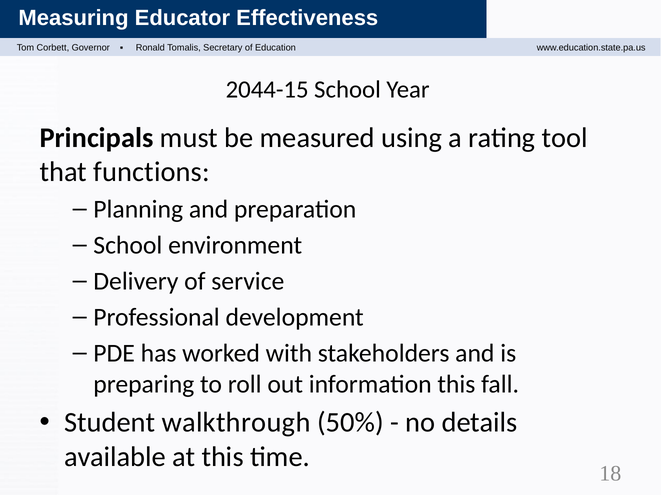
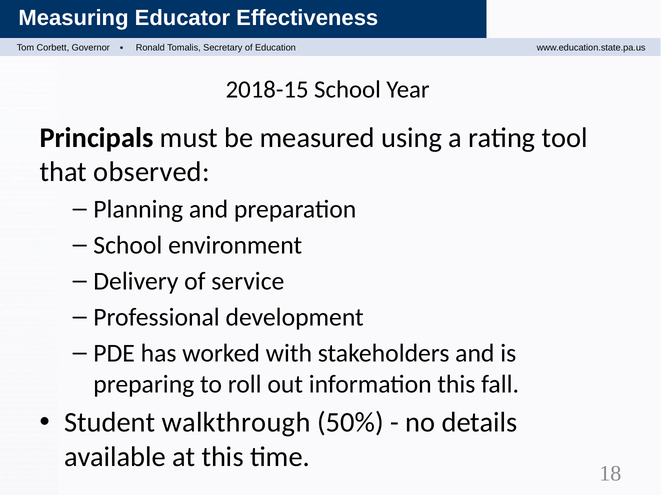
2044-15: 2044-15 -> 2018-15 (267, 90)
functions: functions -> observed (152, 172)
